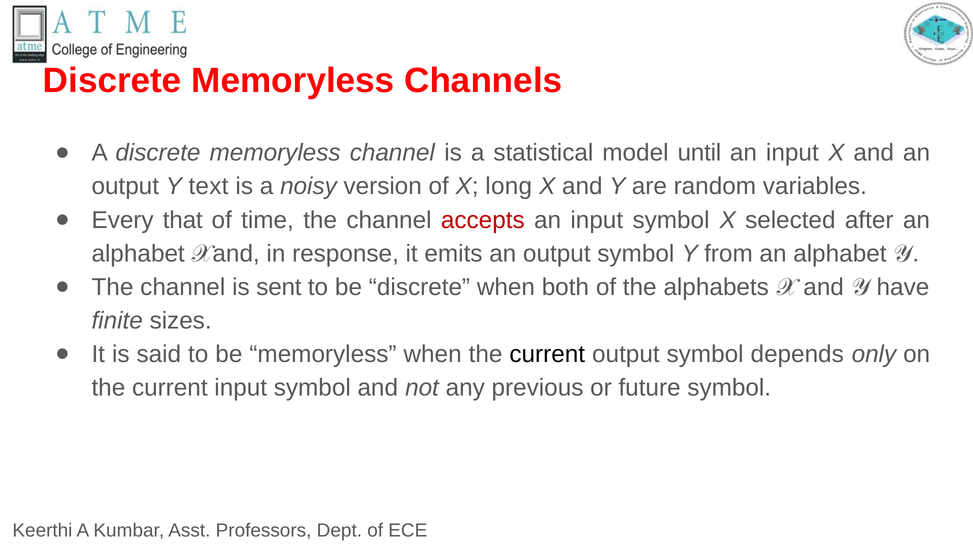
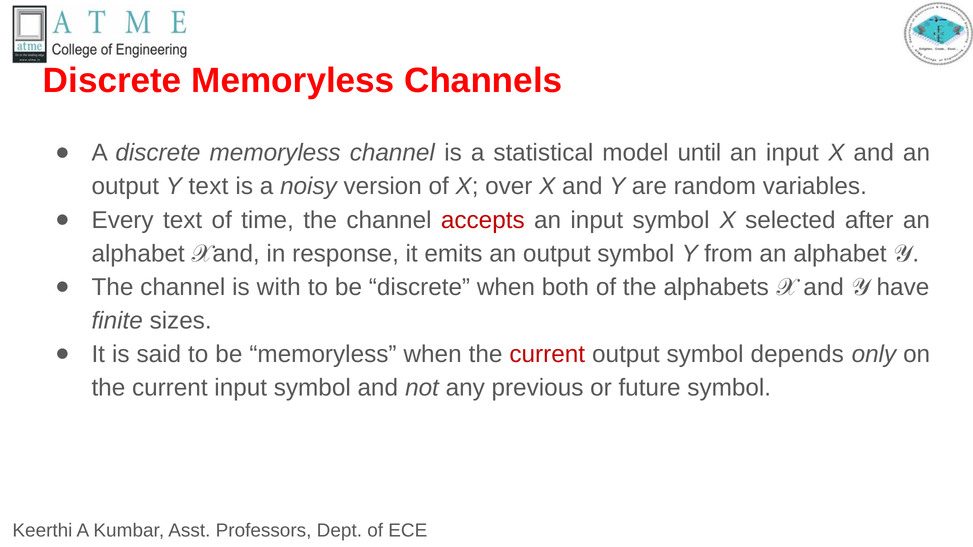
long: long -> over (509, 187)
Every that: that -> text (183, 220)
sent: sent -> with (279, 287)
current colour: black -> red (547, 354)
